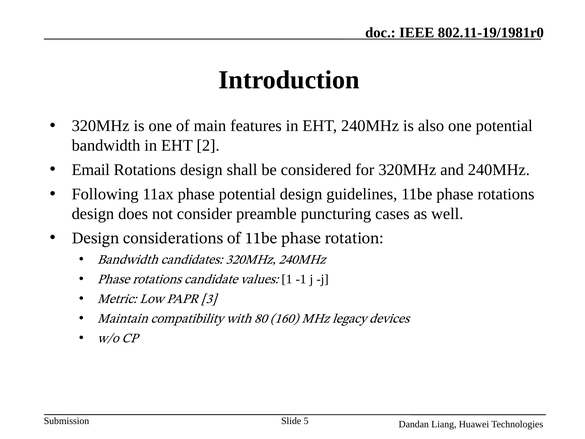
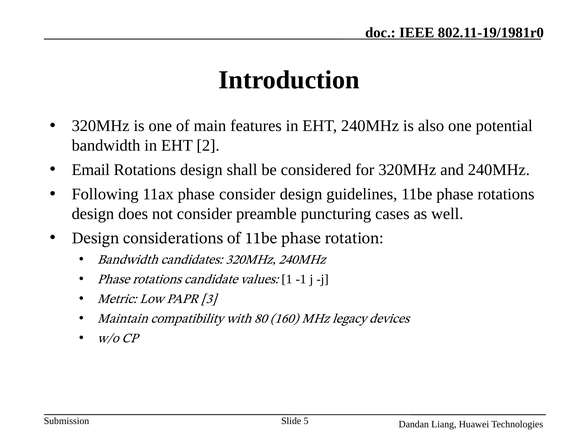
phase potential: potential -> consider (247, 194)
